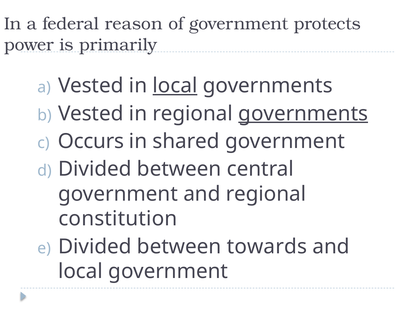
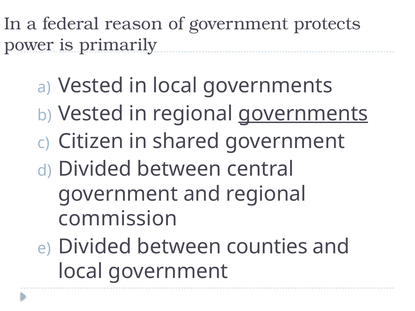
local underline: present -> none (175, 86)
Occurs: Occurs -> Citizen (91, 141)
constitution: constitution -> commission (118, 219)
towards: towards -> counties (267, 247)
